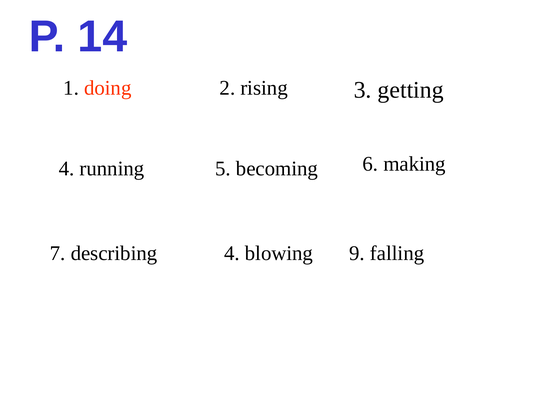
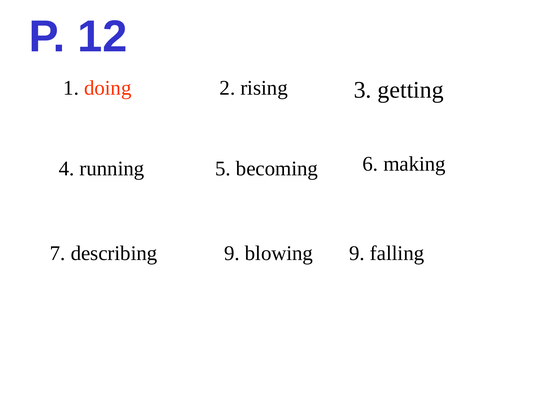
14: 14 -> 12 (102, 37)
describing 4: 4 -> 9 (232, 253)
